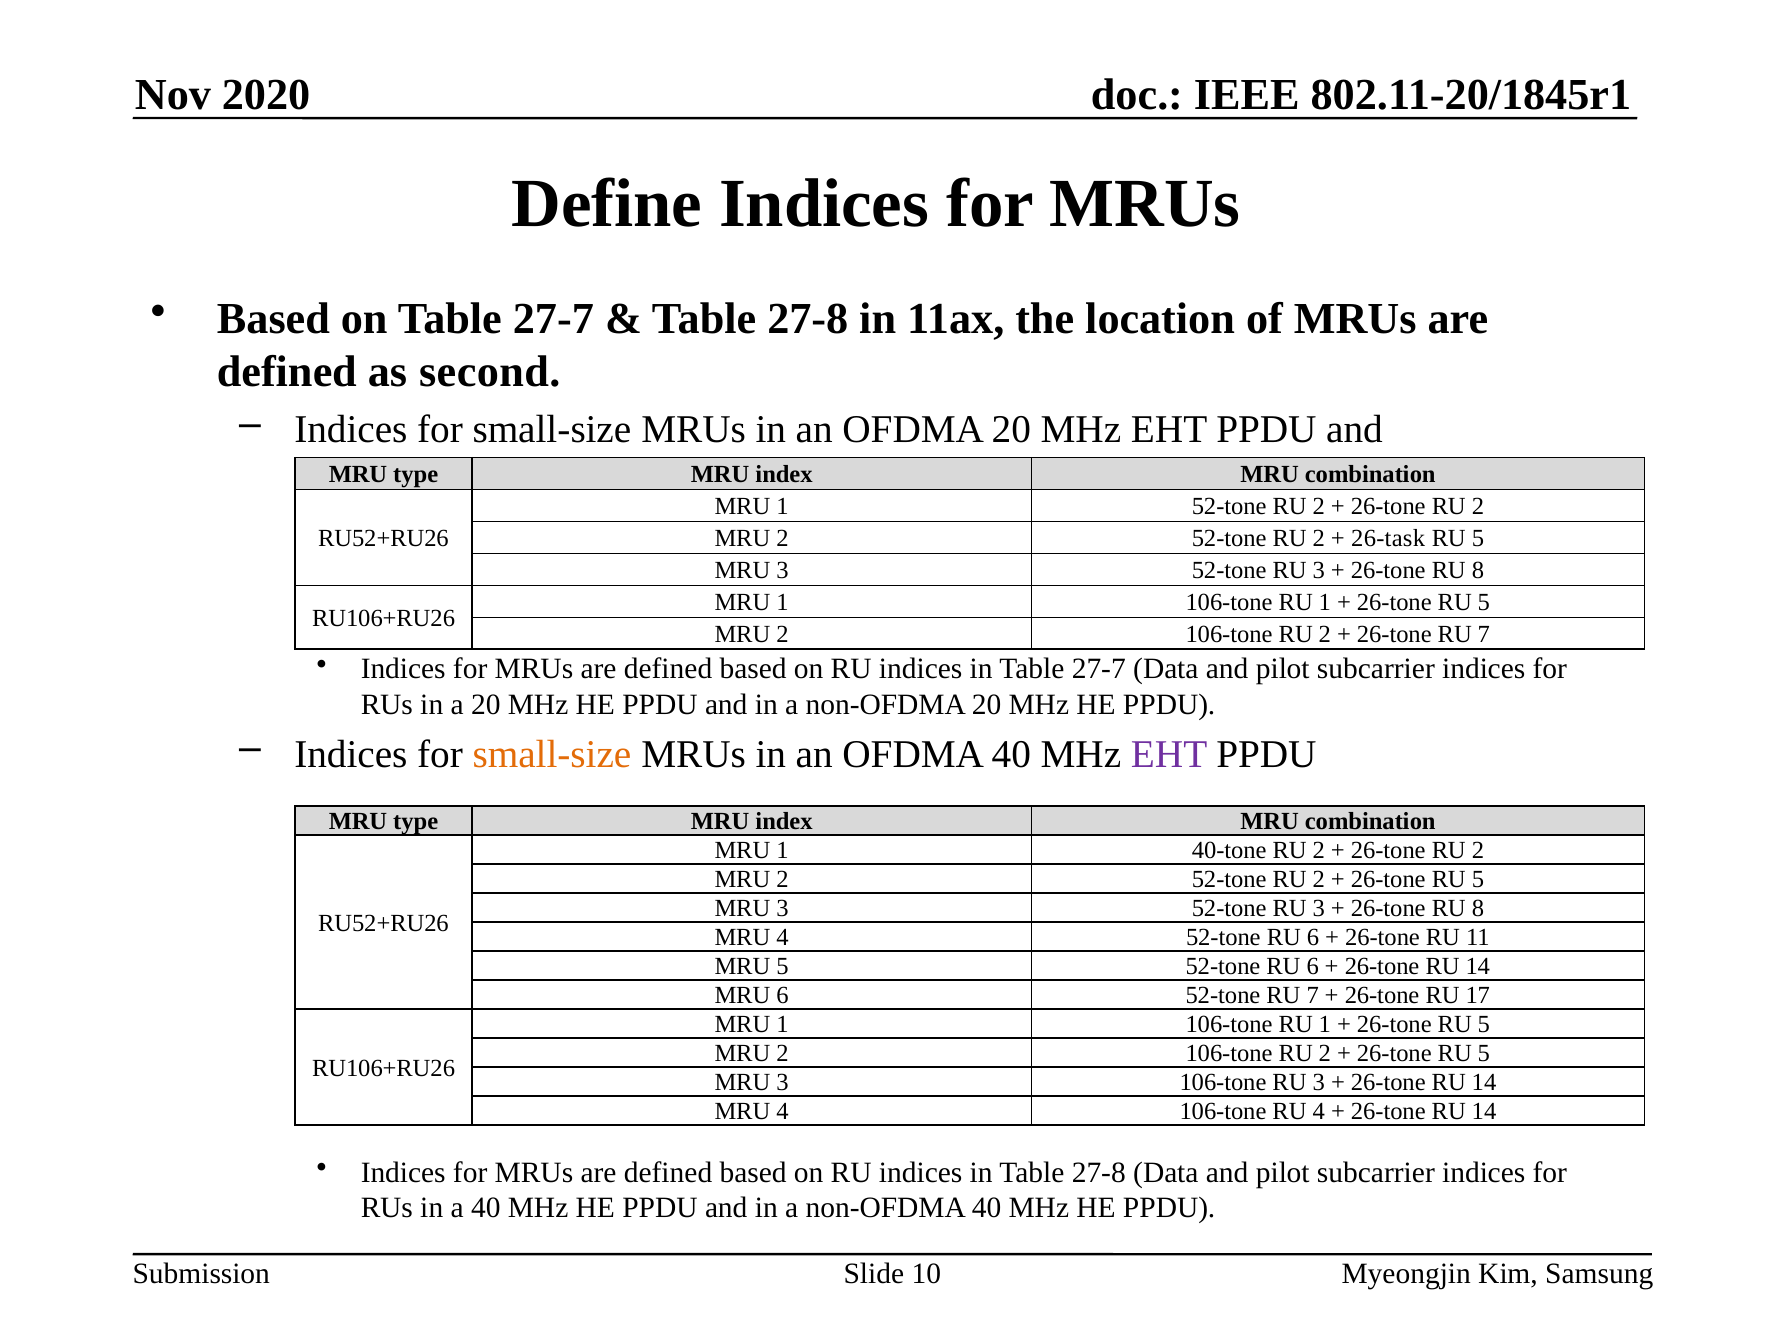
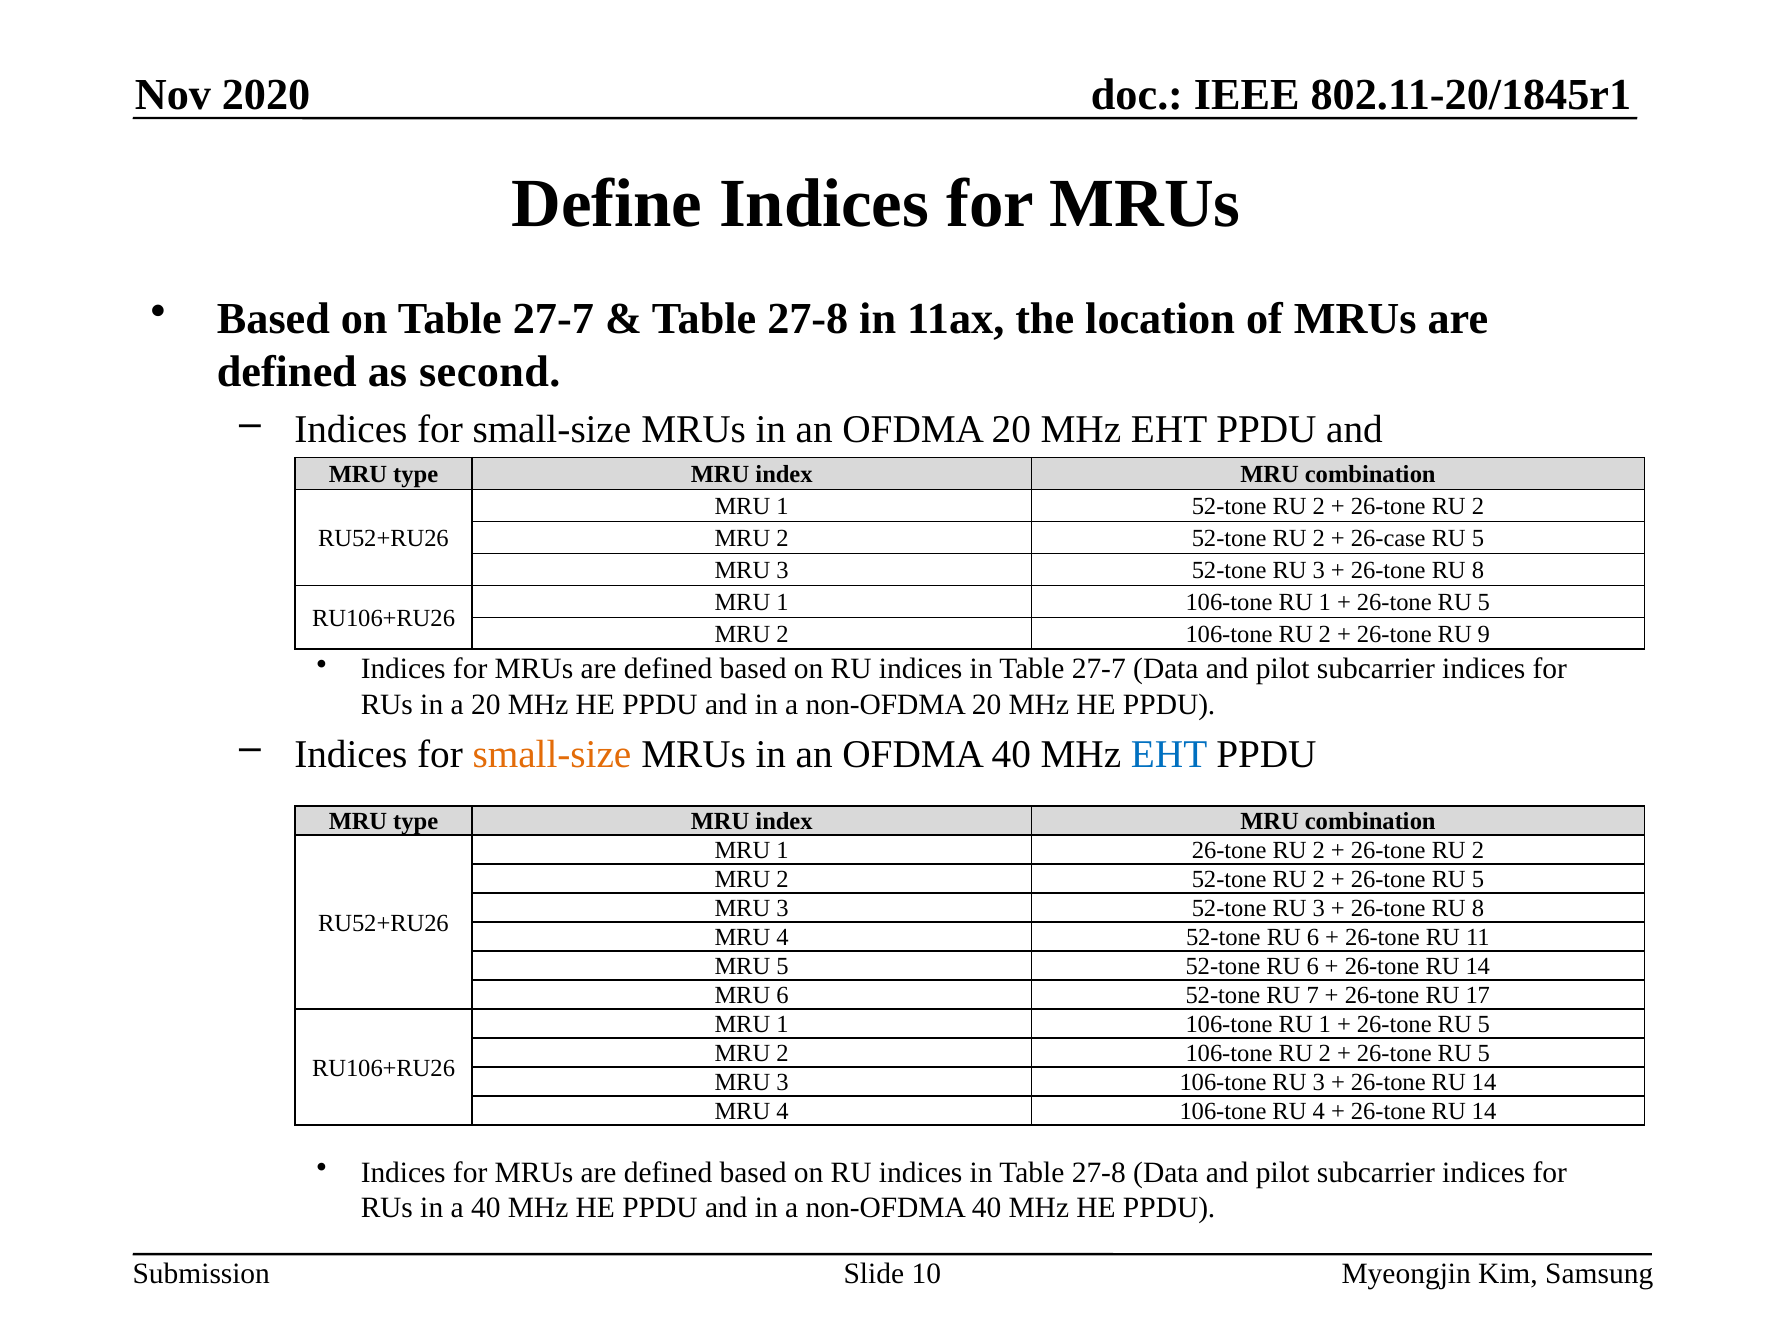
26-task: 26-task -> 26-case (1388, 538)
26-tone RU 7: 7 -> 9 (1484, 634)
EHT colour: purple -> blue (1169, 754)
1 40-tone: 40-tone -> 26-tone (1229, 850)
